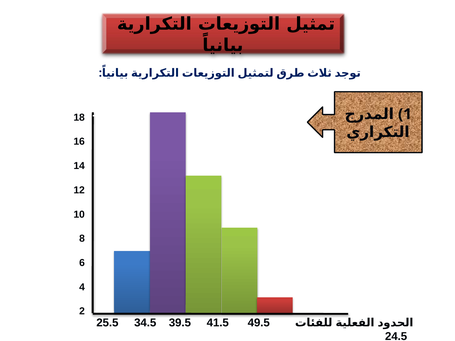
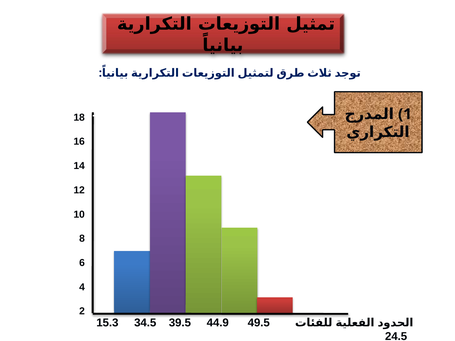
25.5: 25.5 -> 15.3 (107, 323)
41.5: 41.5 -> 44.9 (218, 323)
